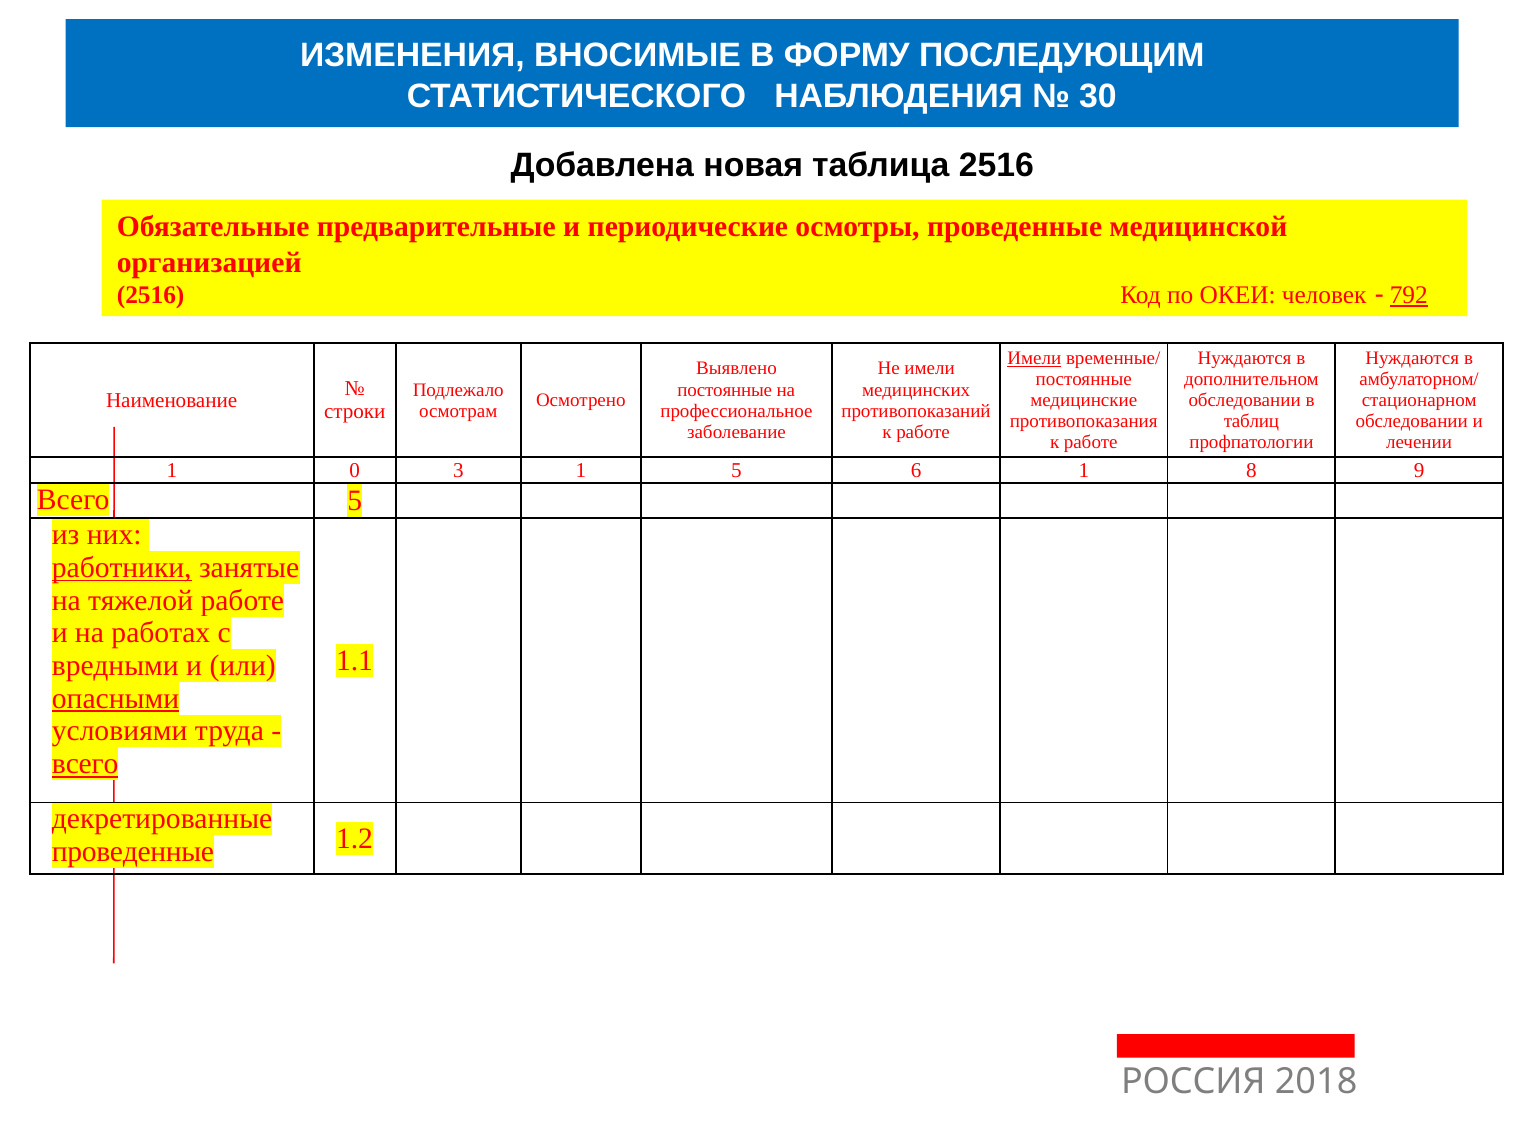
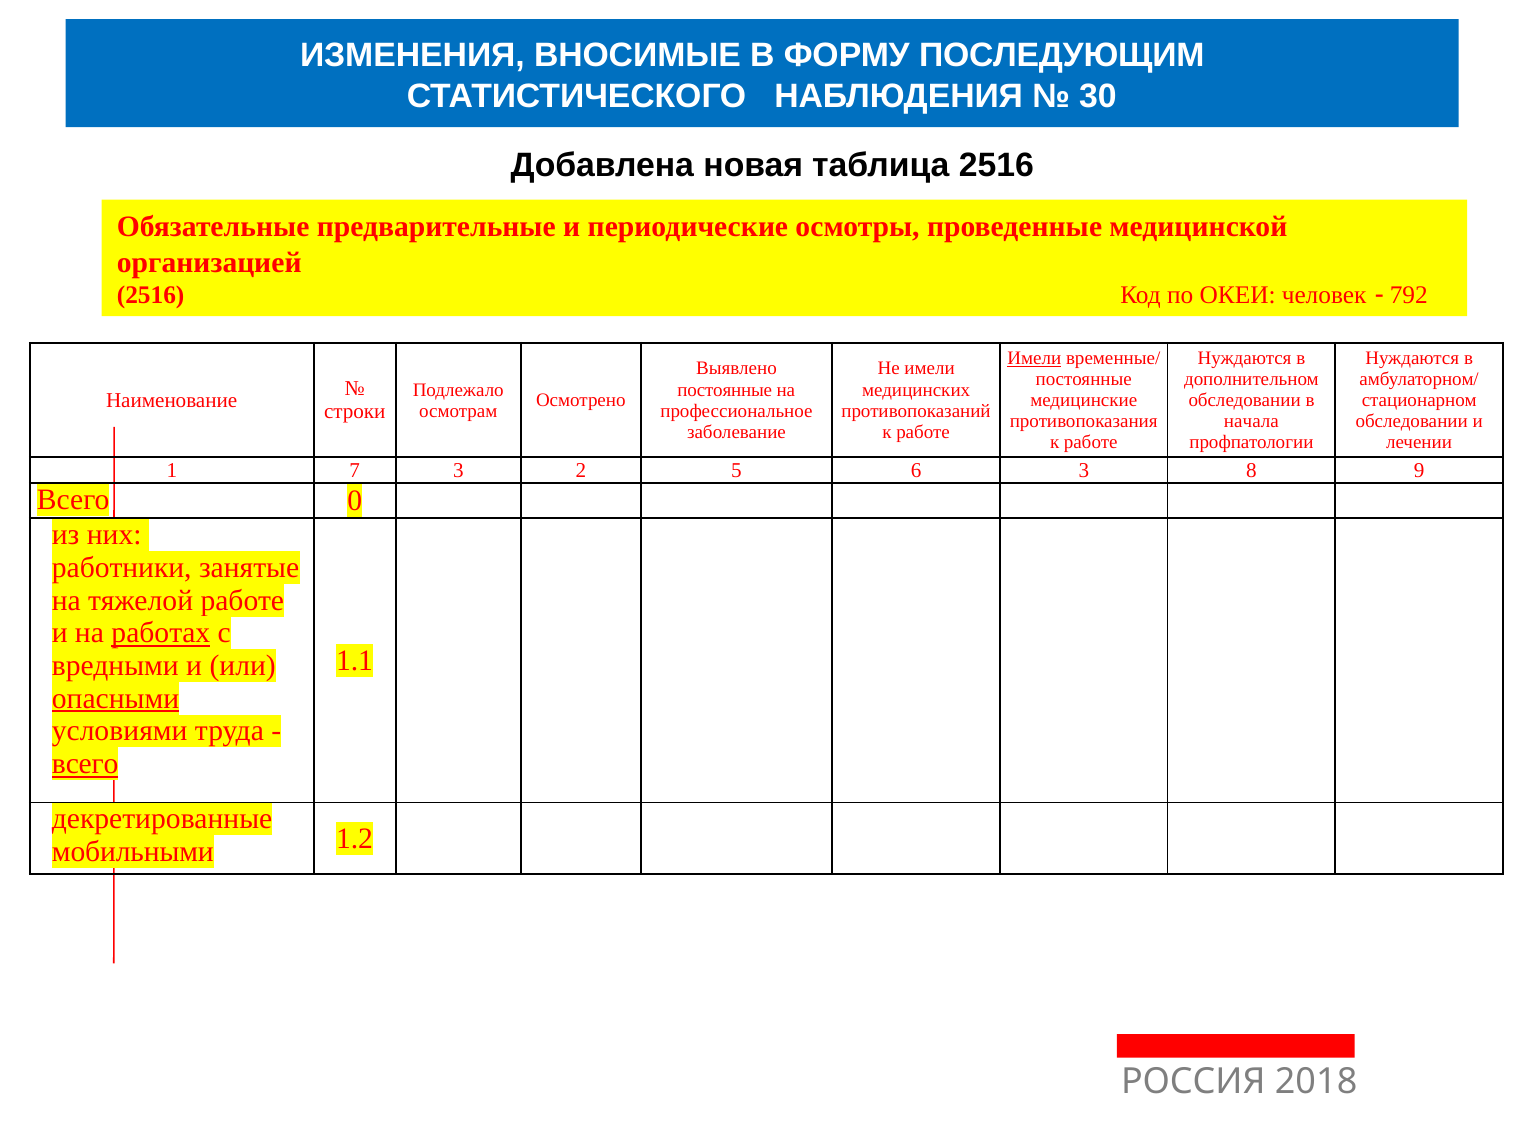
792 underline: present -> none (1409, 295)
таблиц: таблиц -> начала (1251, 421)
0: 0 -> 7 (355, 470)
3 1: 1 -> 2 (581, 470)
6 1: 1 -> 3 (1084, 470)
Всего 5: 5 -> 0 (355, 501)
работники underline: present -> none (122, 568)
работах underline: none -> present (161, 633)
проведенные: проведенные -> мобильными (133, 852)
